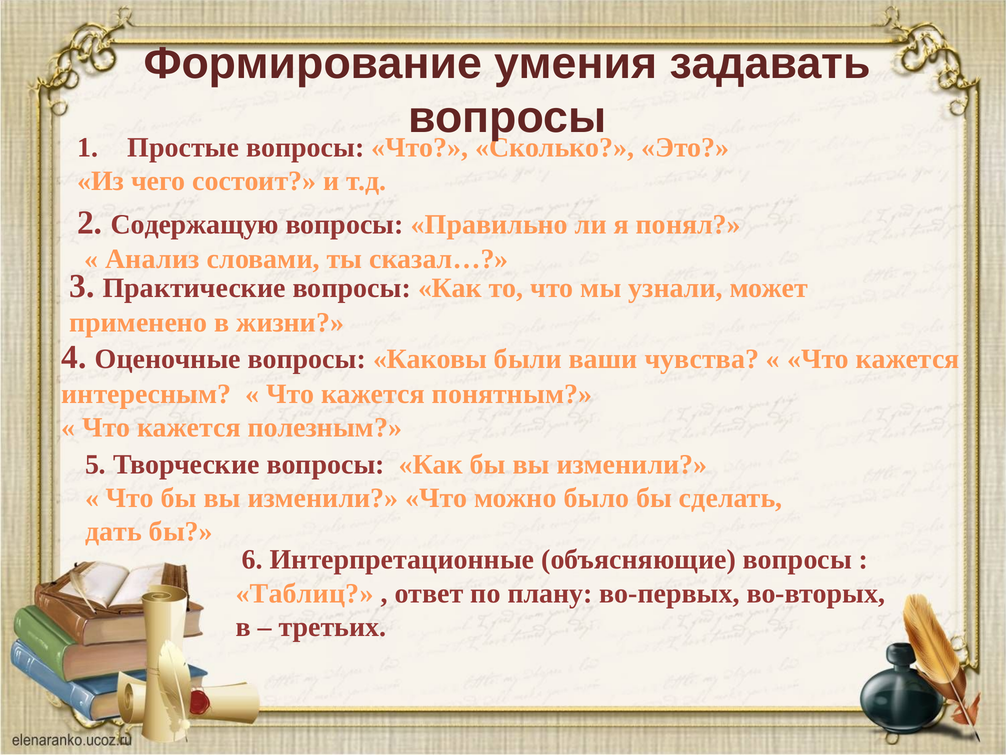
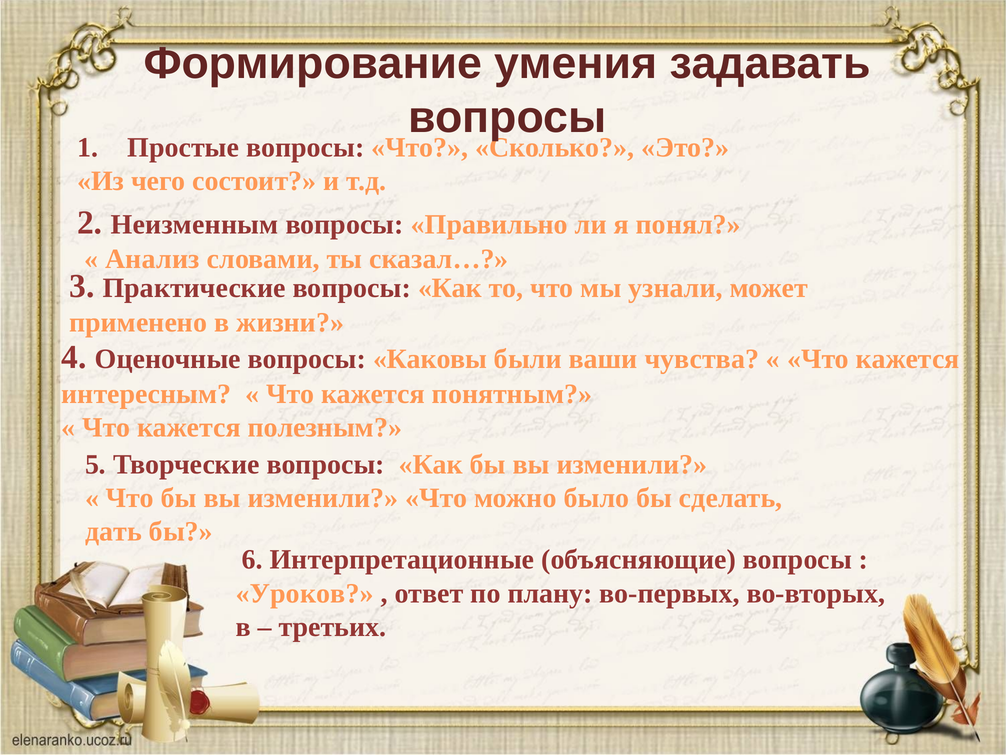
Содержащую: Содержащую -> Неизменным (195, 224)
Таблиц: Таблиц -> Уроков (305, 593)
